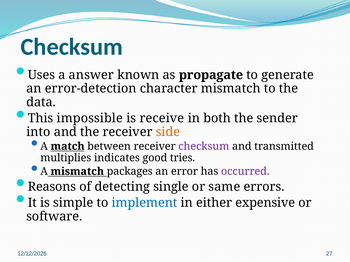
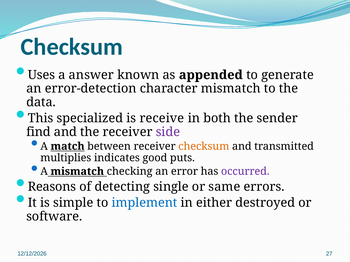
propagate: propagate -> appended (211, 75)
impossible: impossible -> specialized (90, 118)
into: into -> find (39, 132)
side colour: orange -> purple (168, 132)
checksum colour: purple -> orange (204, 147)
tries: tries -> puts (182, 158)
packages: packages -> checking (130, 172)
expensive: expensive -> destroyed (265, 203)
